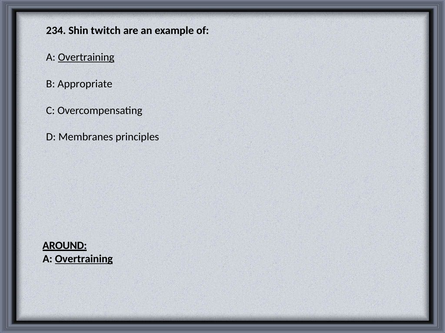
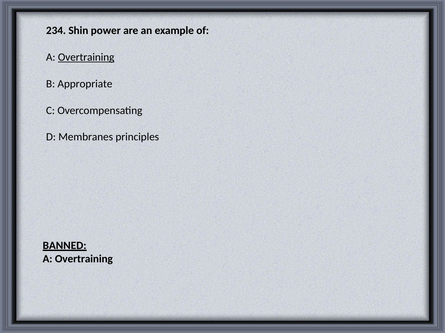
twitch: twitch -> power (106, 30)
AROUND: AROUND -> BANNED (65, 246)
Overtraining underline: present -> none (84, 259)
